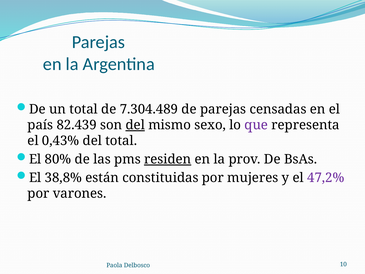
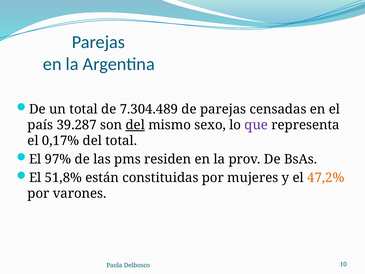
82.439: 82.439 -> 39.287 (77, 125)
0,43%: 0,43% -> 0,17% (61, 141)
80%: 80% -> 97% (58, 159)
residen underline: present -> none (168, 159)
38,8%: 38,8% -> 51,8% (63, 178)
47,2% colour: purple -> orange (326, 178)
